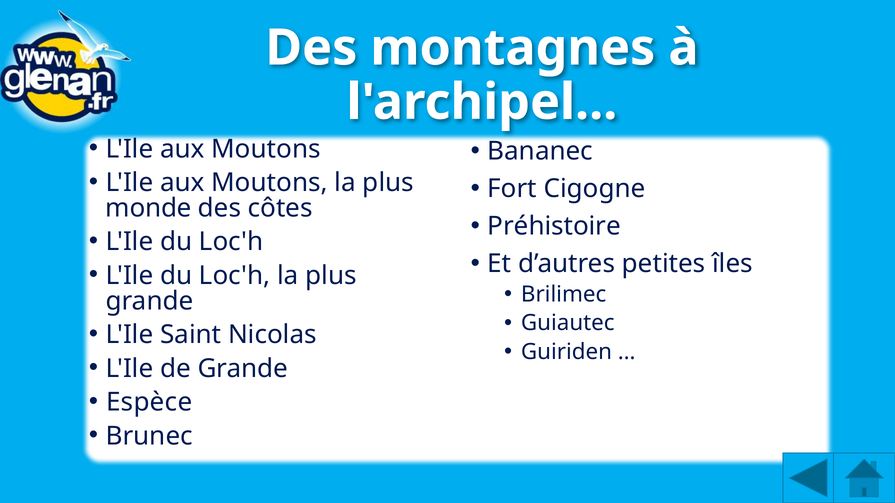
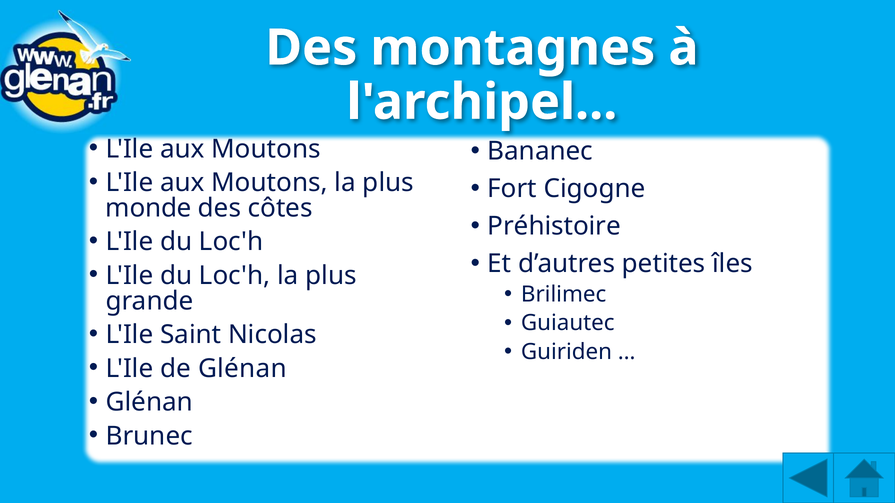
de Grande: Grande -> Glénan (242, 369)
Espèce: Espèce -> Glénan (149, 403)
